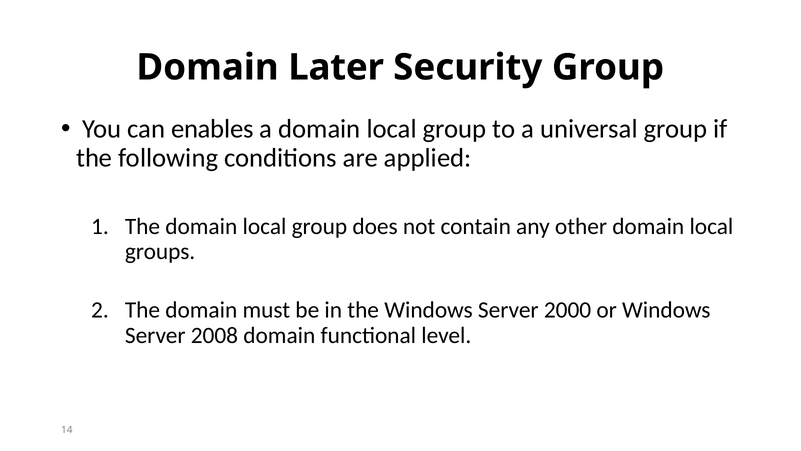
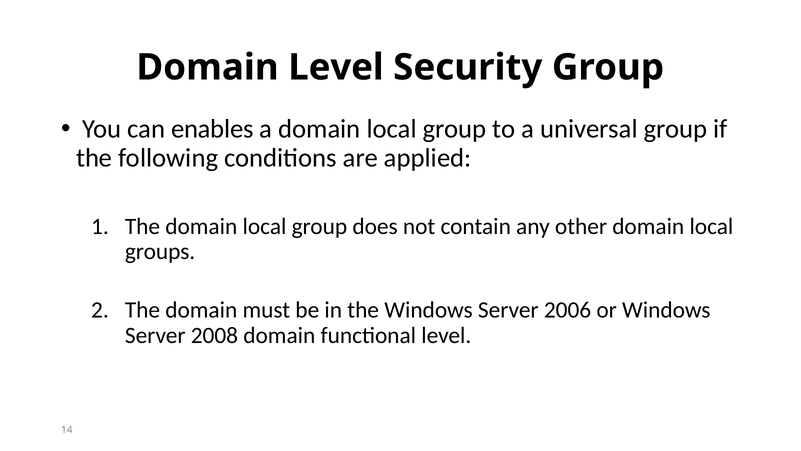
Domain Later: Later -> Level (336, 67)
2000: 2000 -> 2006 (568, 310)
